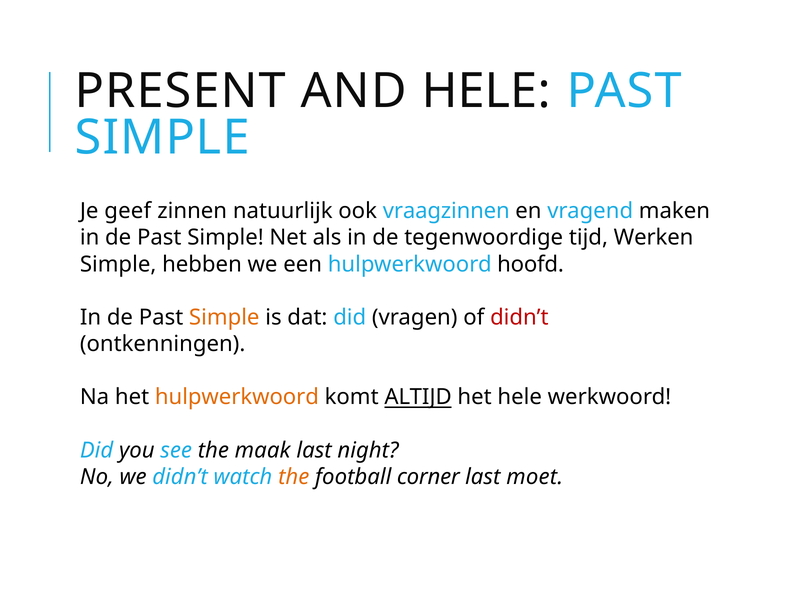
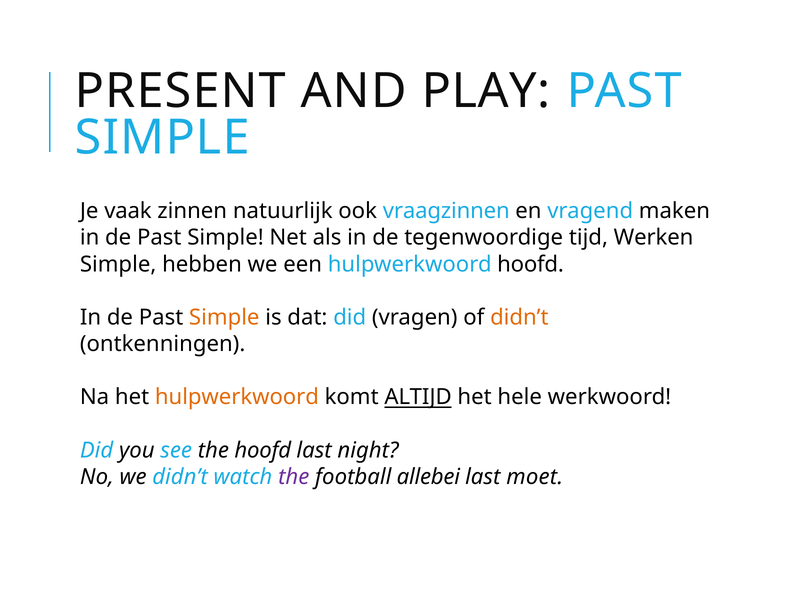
AND HELE: HELE -> PLAY (486, 91)
geef: geef -> vaak (128, 211)
didn’t colour: red -> orange (519, 317)
the maak: maak -> hoofd (263, 450)
the colour: orange -> purple (294, 477)
corner: corner -> allebei (428, 477)
